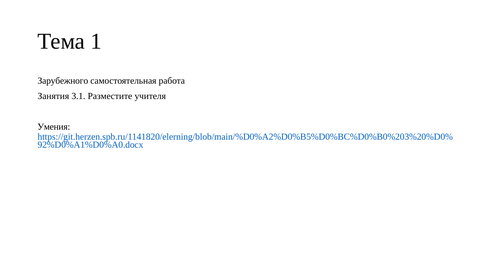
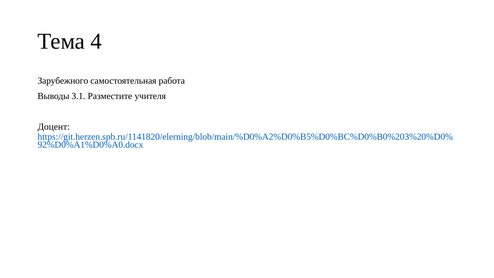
1: 1 -> 4 (96, 41)
Занятия: Занятия -> Выводы (53, 96)
Умения: Умения -> Доцент (54, 127)
